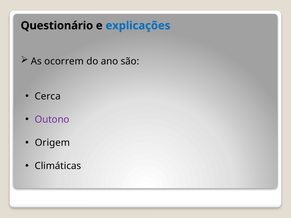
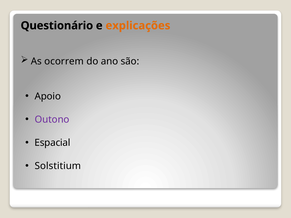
explicações colour: blue -> orange (138, 26)
Cerca: Cerca -> Apoio (48, 96)
Origem: Origem -> Espacial (52, 143)
Climáticas: Climáticas -> Solstitium (58, 166)
